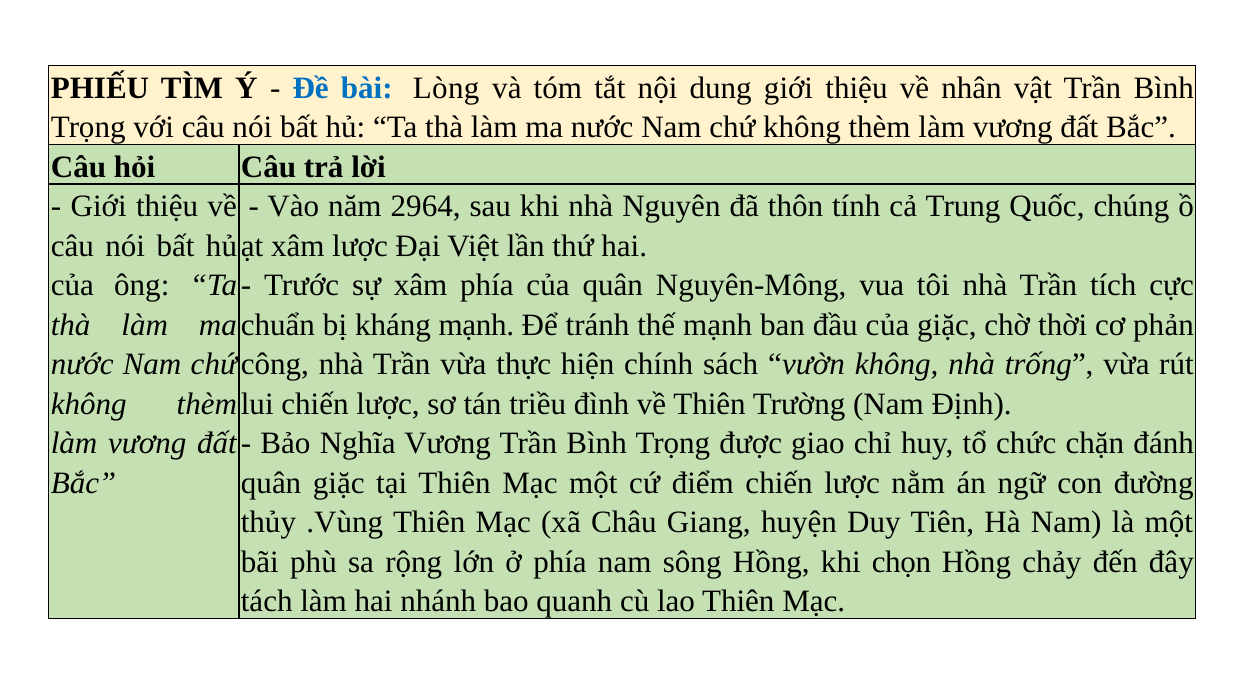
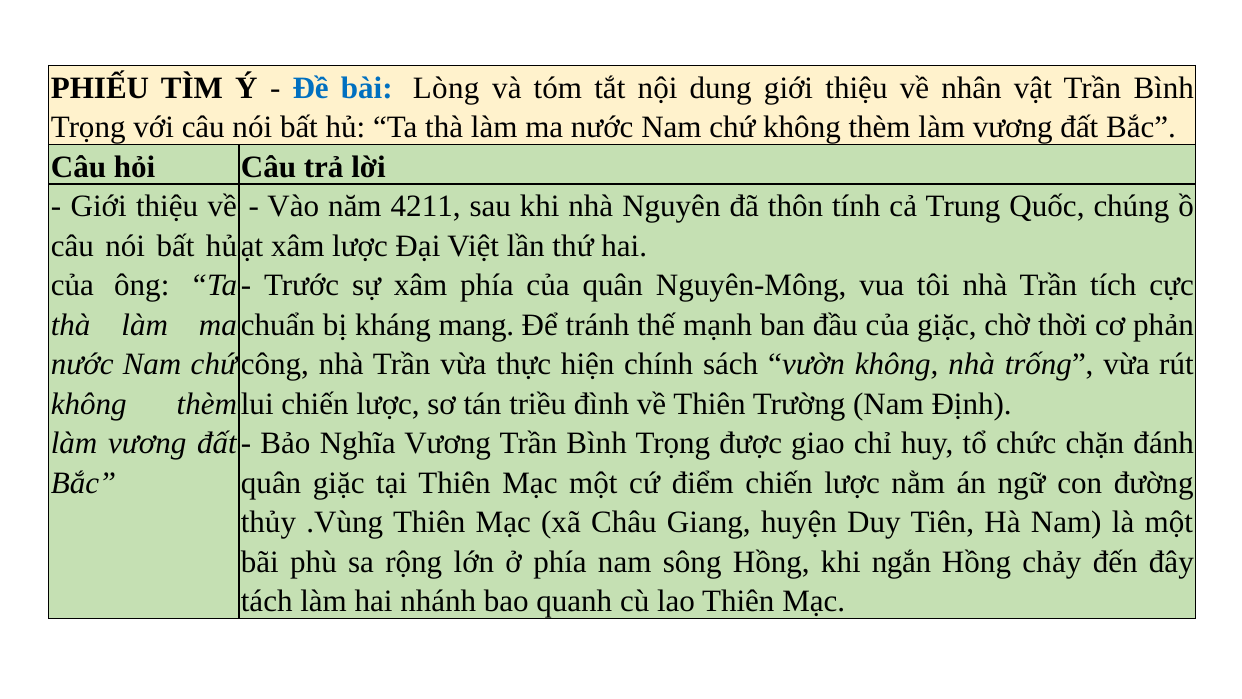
2964: 2964 -> 4211 (426, 206)
kháng mạnh: mạnh -> mang (476, 325)
chọn: chọn -> ngắn (901, 562)
